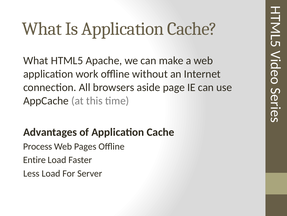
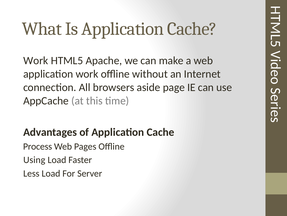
What: What -> Work (36, 60)
Entire: Entire -> Using (34, 159)
